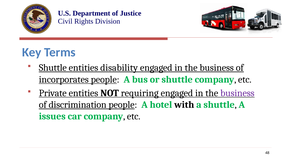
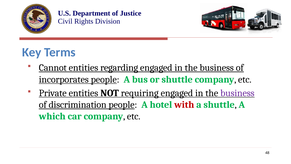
Shuttle: Shuttle -> Cannot (53, 68)
disability: disability -> regarding (119, 68)
with colour: black -> red (184, 104)
issues: issues -> which (52, 116)
